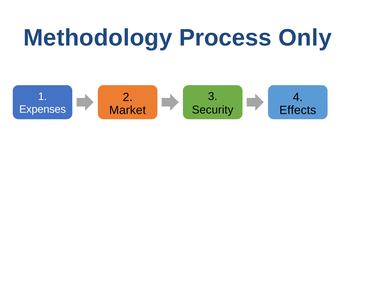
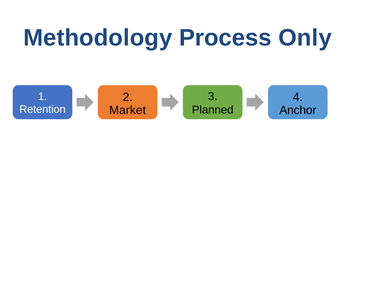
Expenses: Expenses -> Retention (43, 109)
Effects: Effects -> Anchor (298, 110)
Security: Security -> Planned (213, 110)
